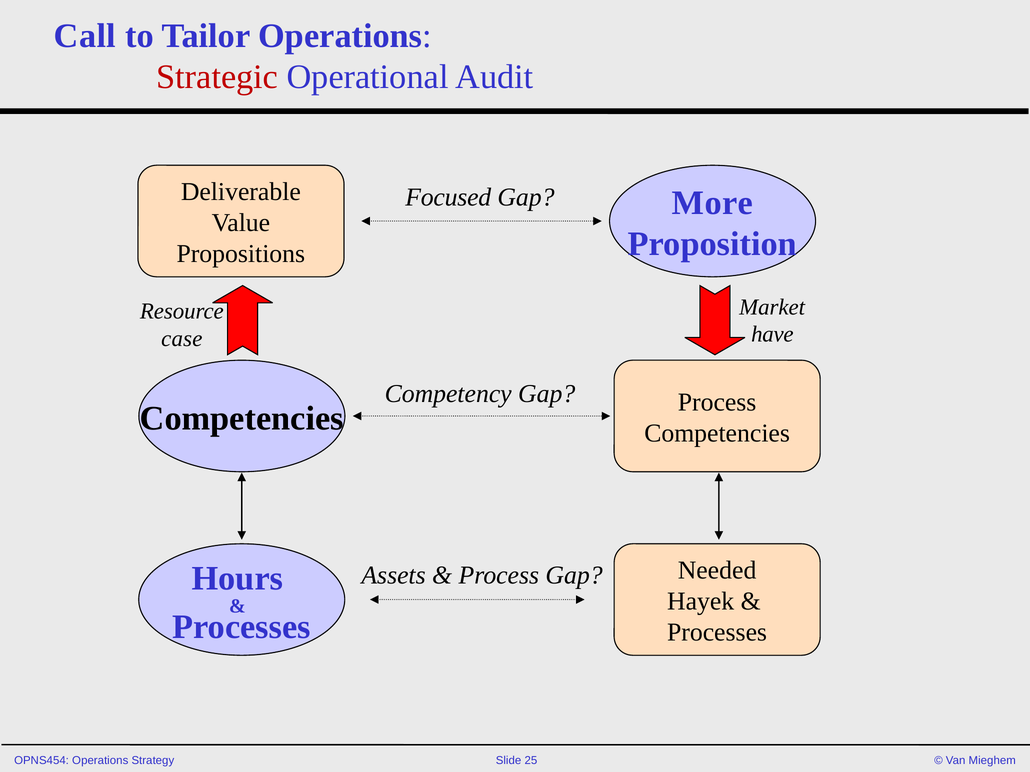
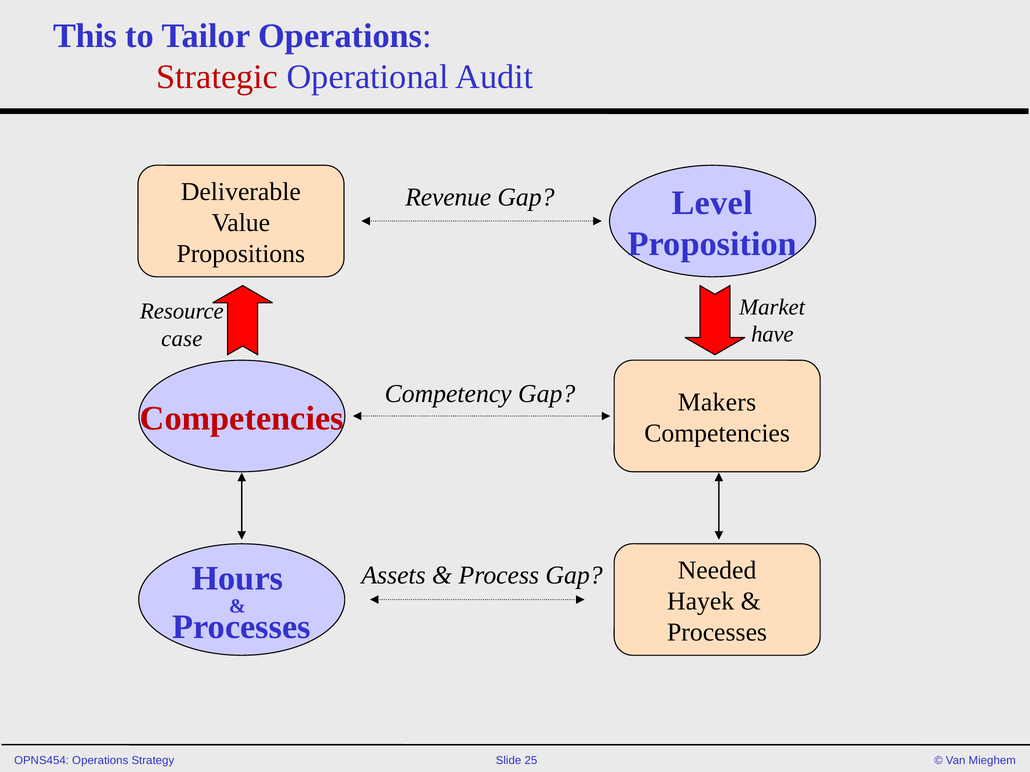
Call: Call -> This (85, 36)
Focused: Focused -> Revenue (448, 198)
More: More -> Level (712, 203)
Process: Process -> Makers (717, 403)
Competencies colour: black -> red (242, 419)
